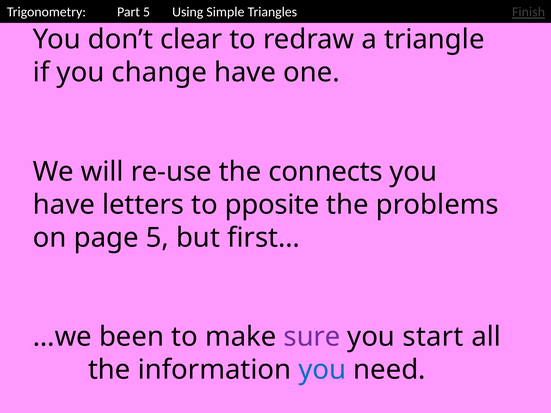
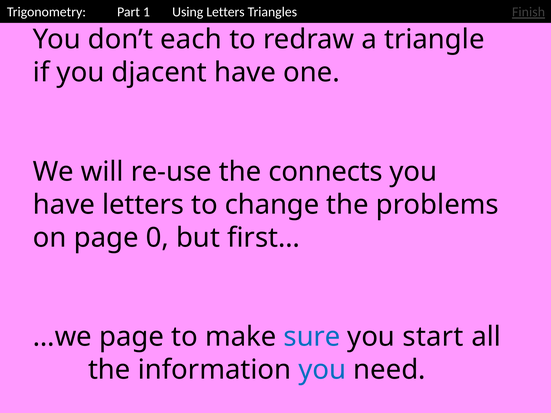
Part 5: 5 -> 1 (146, 12)
Using Simple: Simple -> Letters (225, 12)
clear: clear -> each (191, 40)
change: change -> djacent (159, 73)
pposite: pposite -> change (272, 205)
page 5: 5 -> 0 (157, 238)
…we been: been -> page (132, 337)
sure colour: purple -> blue (312, 337)
